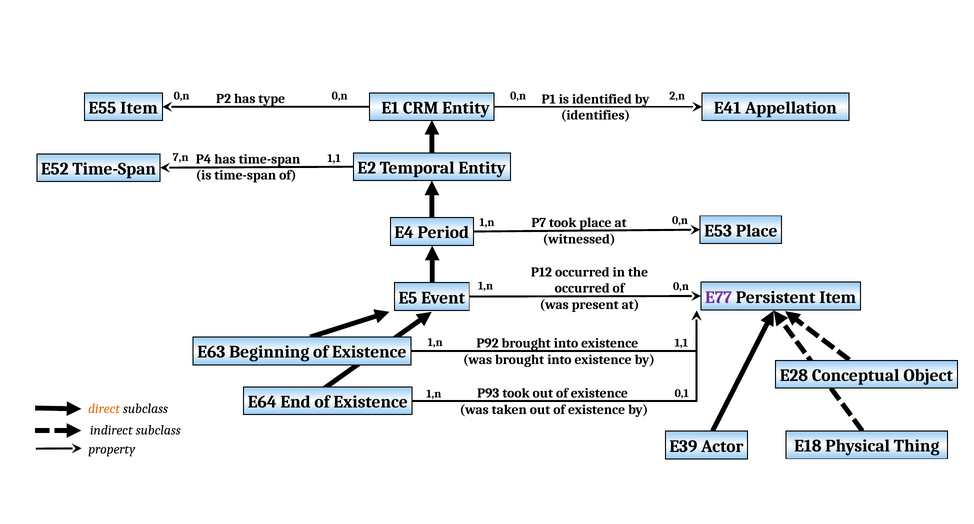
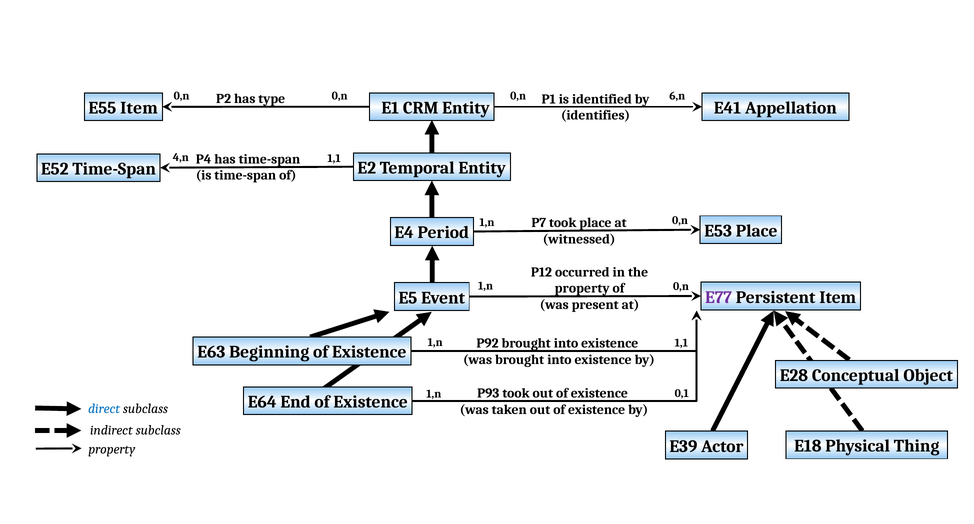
2,n: 2,n -> 6,n (677, 96)
7,n: 7,n -> 4,n (181, 158)
occurred: occurred -> property (582, 288)
direct colour: orange -> blue (104, 409)
